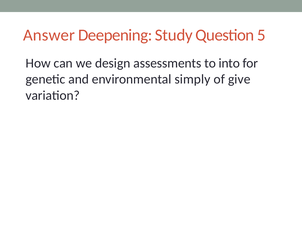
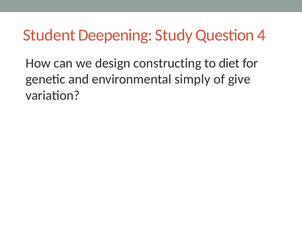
Answer: Answer -> Student (49, 35)
5: 5 -> 4 (261, 35)
assessments: assessments -> constructing (167, 63)
into: into -> diet (229, 63)
